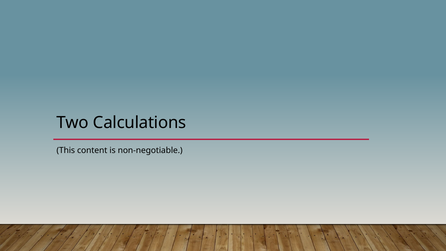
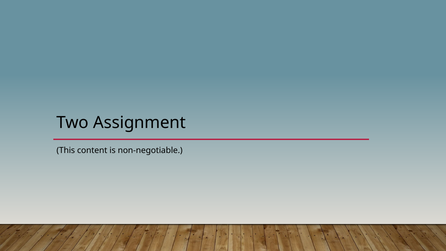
Calculations: Calculations -> Assignment (140, 122)
